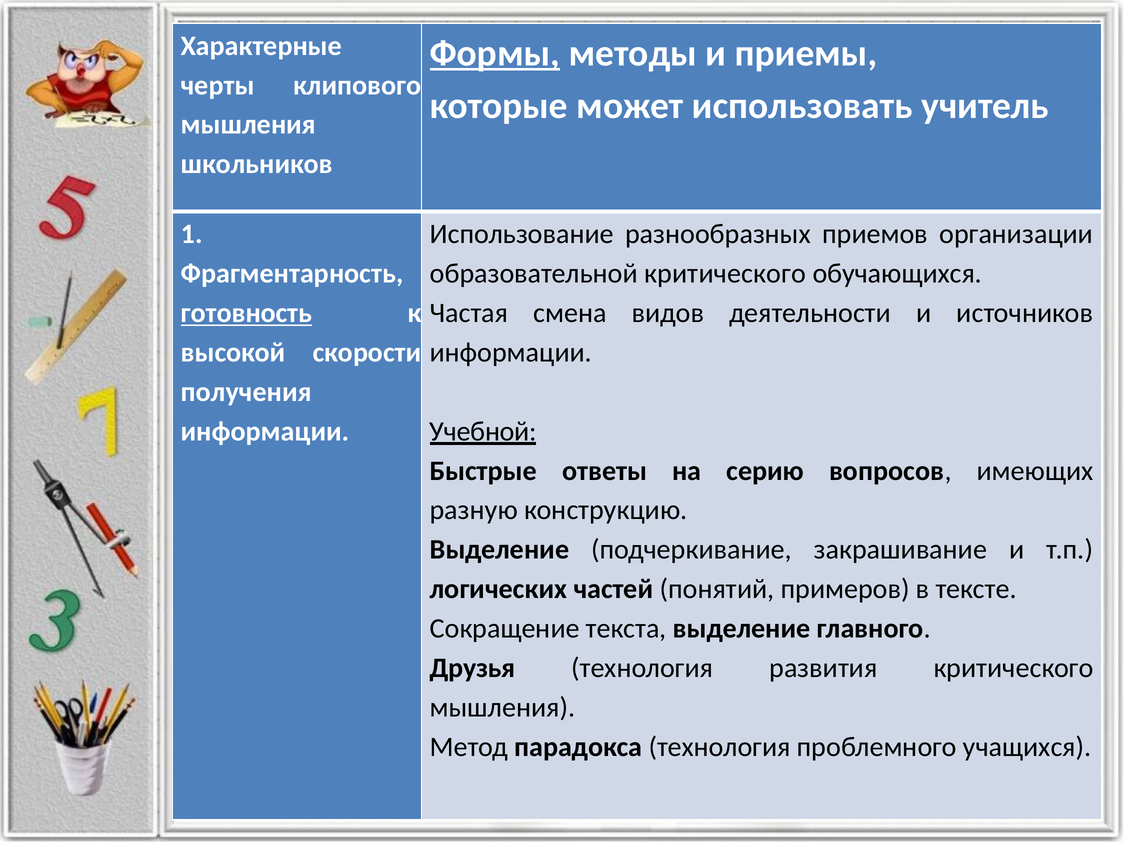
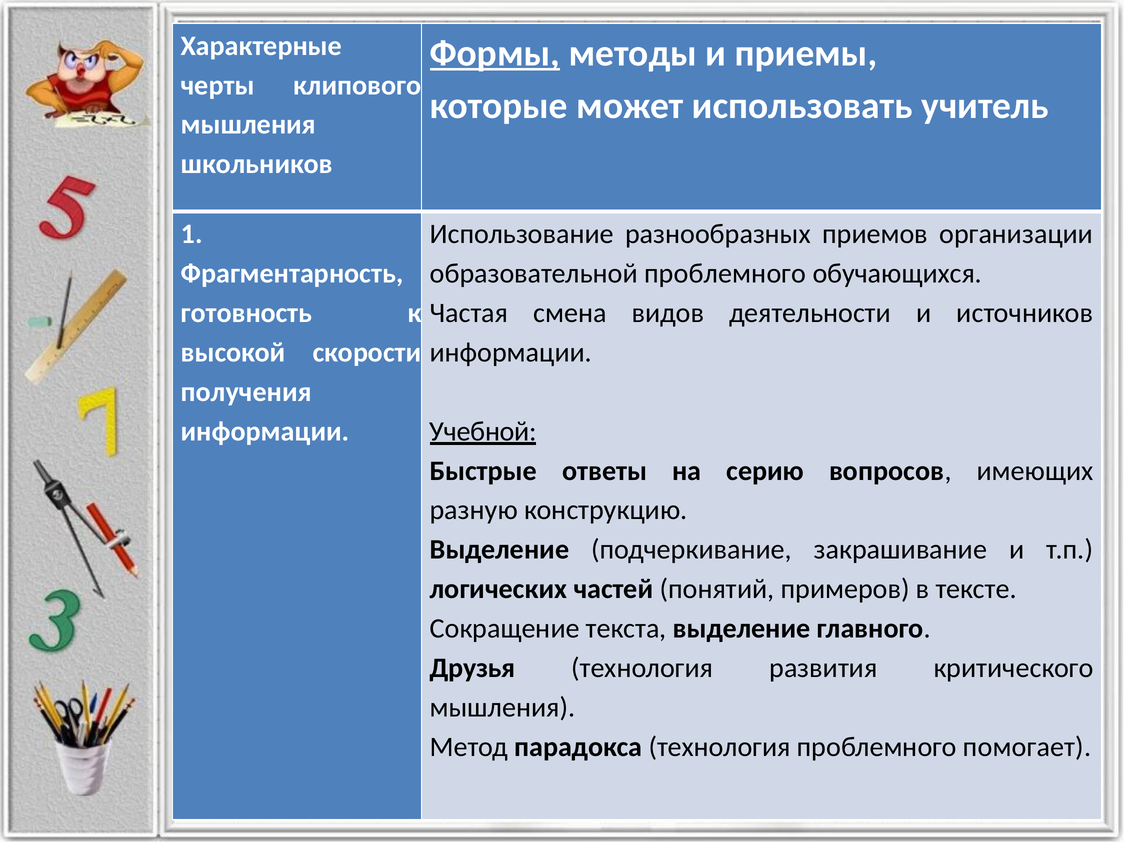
образовательной критического: критического -> проблемного (725, 274)
готовность underline: present -> none (247, 313)
учащихся: учащихся -> помогает (1027, 747)
